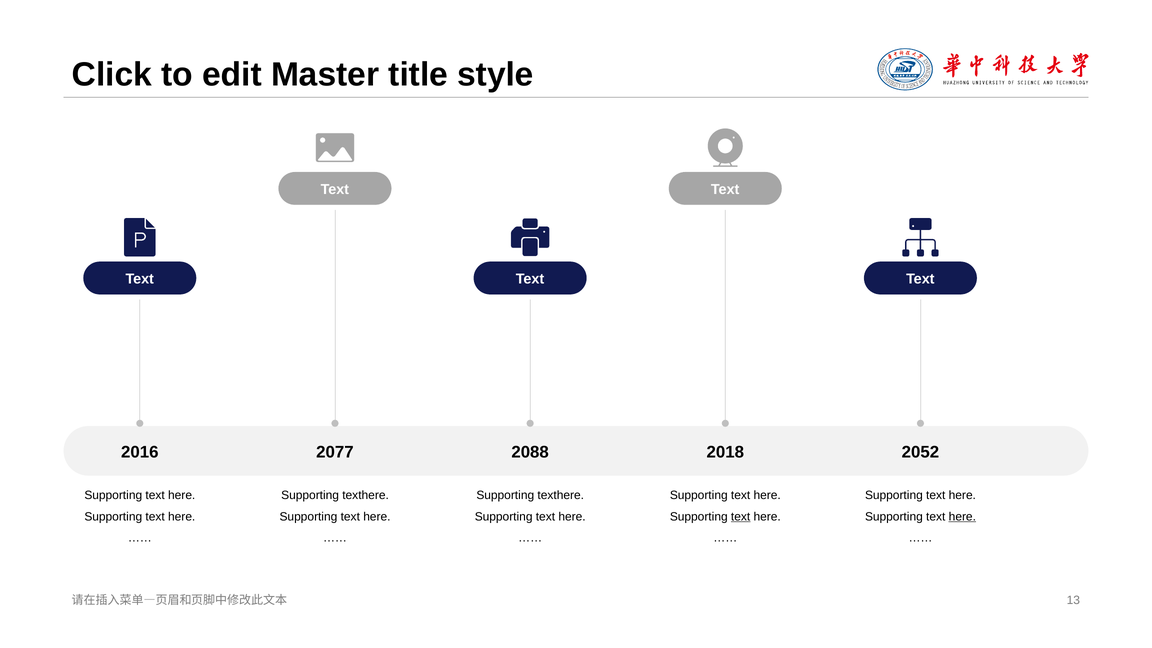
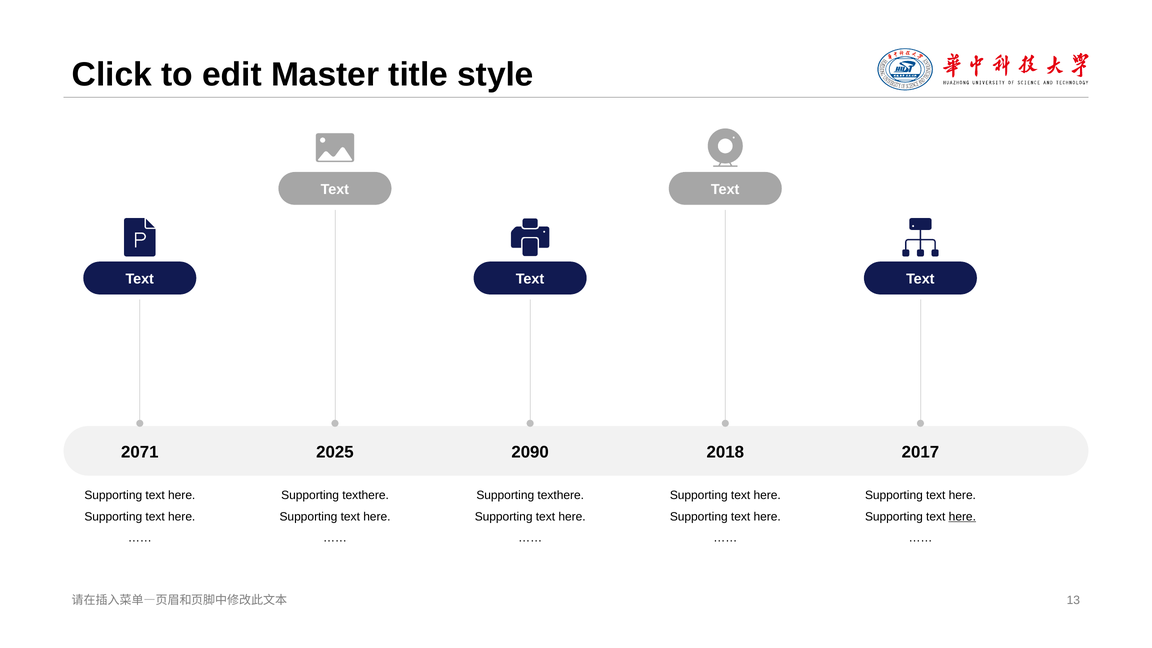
2016: 2016 -> 2071 (140, 452)
2077: 2077 -> 2025 (335, 452)
2088: 2088 -> 2090 (530, 452)
2052: 2052 -> 2017 (920, 452)
text underline: present -> none (741, 517)
